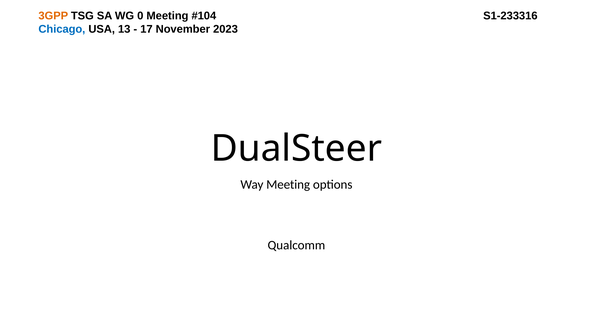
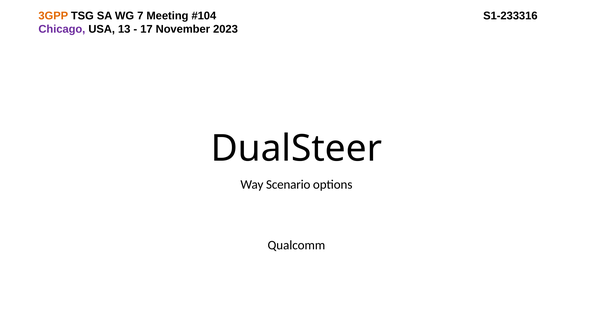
0: 0 -> 7 (140, 16)
Chicago colour: blue -> purple (62, 29)
Way Meeting: Meeting -> Scenario (288, 184)
